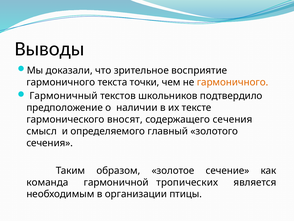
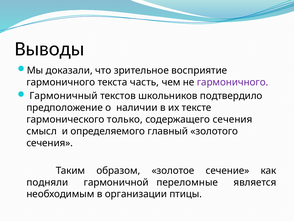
точки: точки -> часть (144, 82)
гармоничного colour: orange -> purple (233, 82)
вносят: вносят -> только (125, 119)
команда: команда -> подняли (47, 182)
тропических: тропических -> переломные (187, 182)
